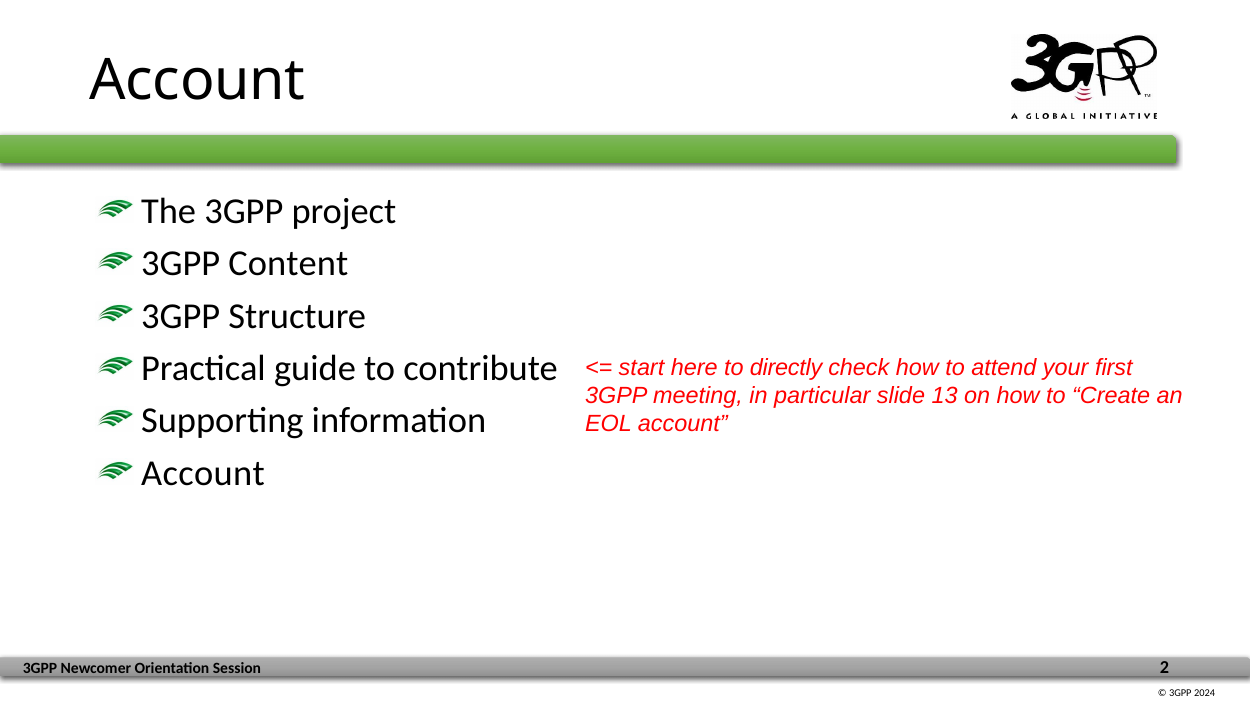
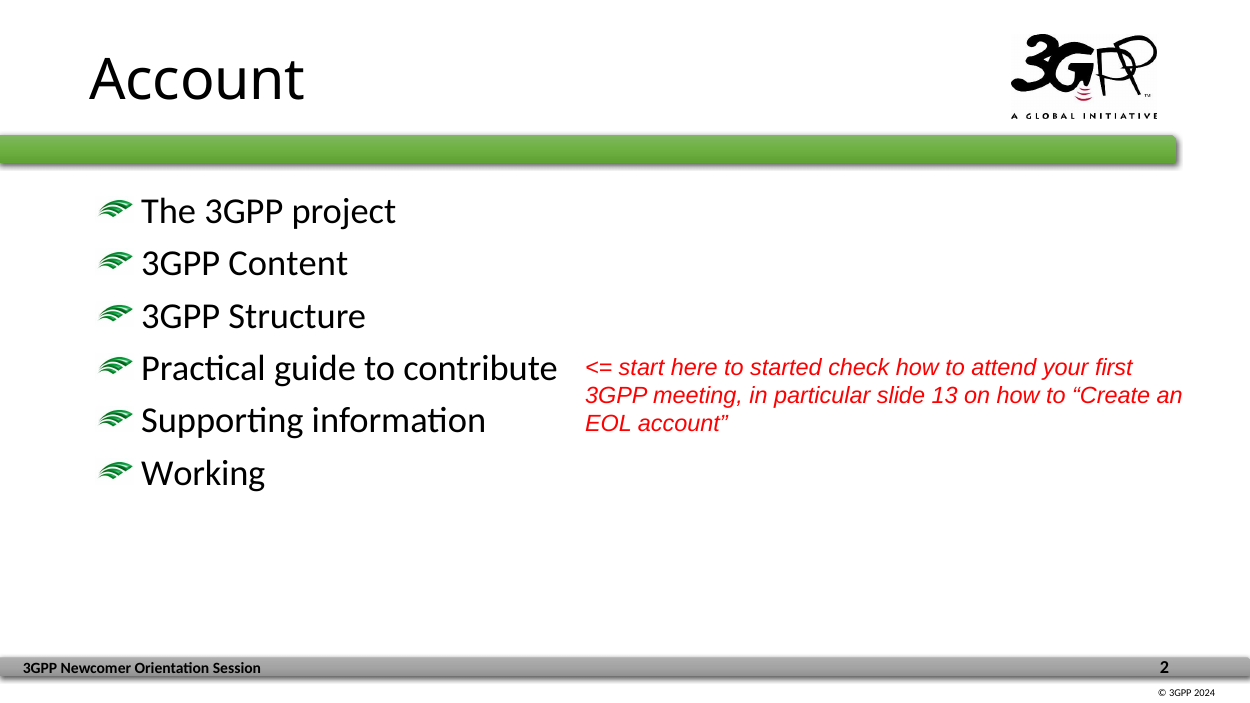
directly: directly -> started (786, 367)
Account: Account -> Working (203, 473)
